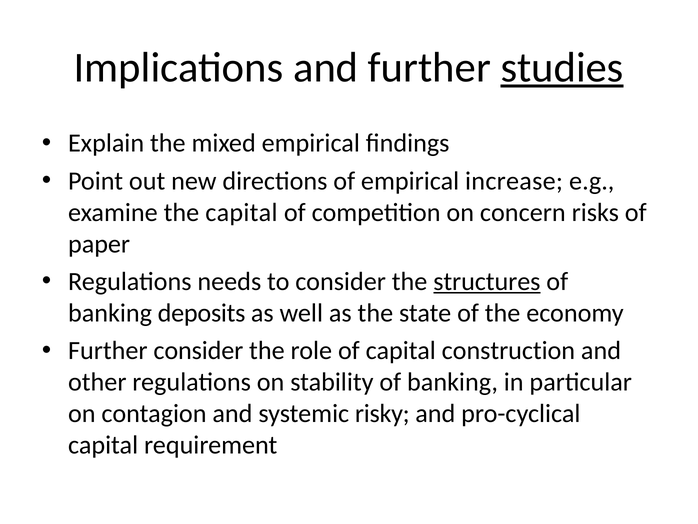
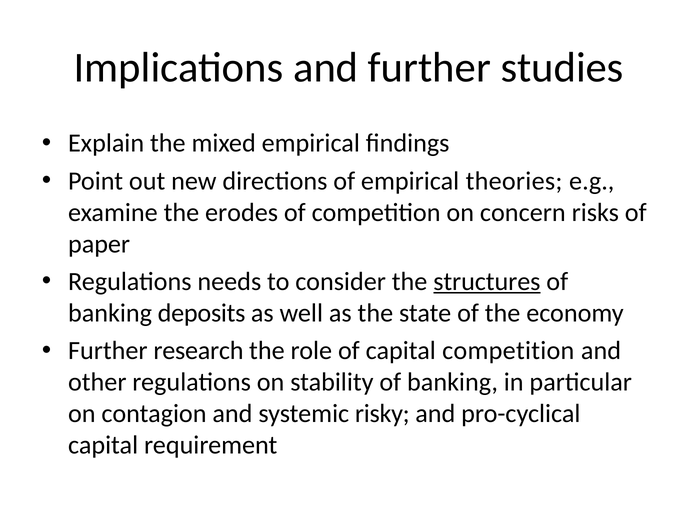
studies underline: present -> none (562, 68)
increase: increase -> theories (514, 181)
the capital: capital -> erodes (242, 212)
Further consider: consider -> research (198, 350)
capital construction: construction -> competition (508, 350)
